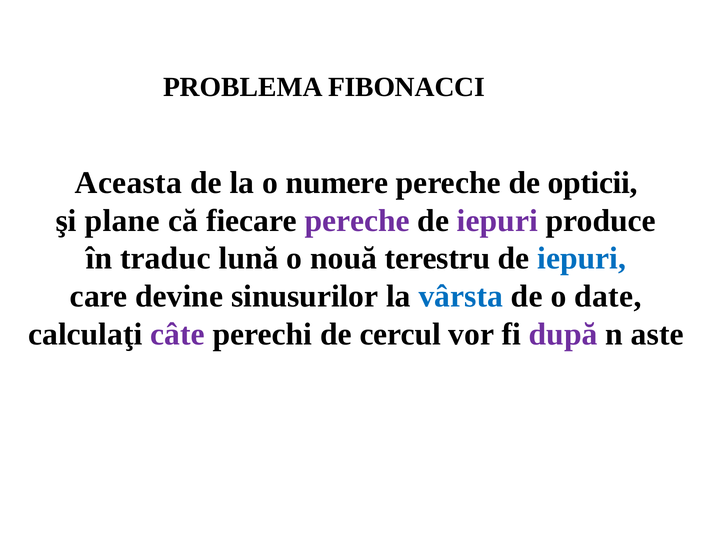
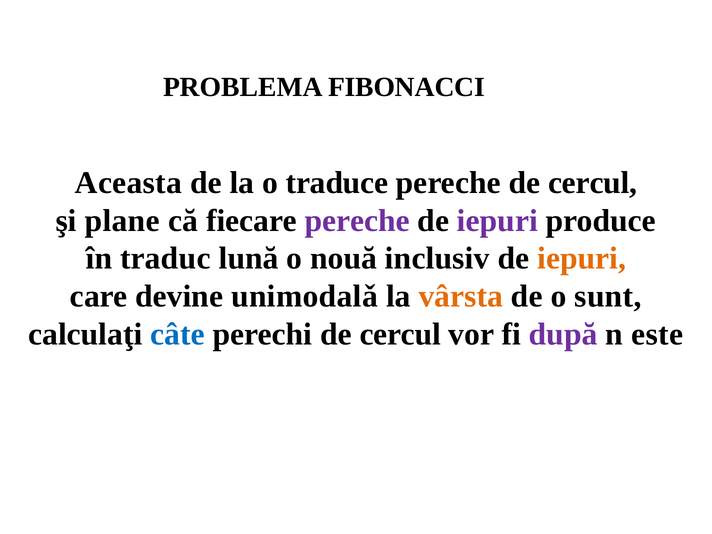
numere: numere -> traduce (337, 183)
pereche de opticii: opticii -> cercul (593, 183)
terestru: terestru -> inclusiv (437, 259)
iepuri colour: blue -> orange (582, 259)
sinusurilor: sinusurilor -> unimodalǎ (304, 297)
vârsta colour: blue -> orange (461, 297)
date: date -> sunt (608, 297)
câte colour: purple -> blue (177, 335)
aste: aste -> este (657, 335)
